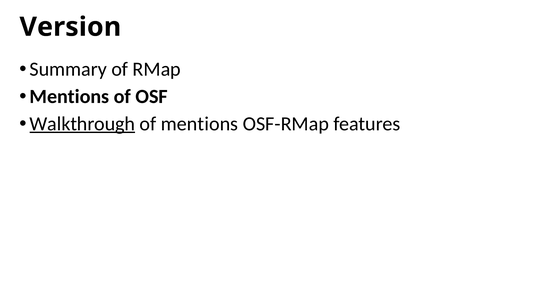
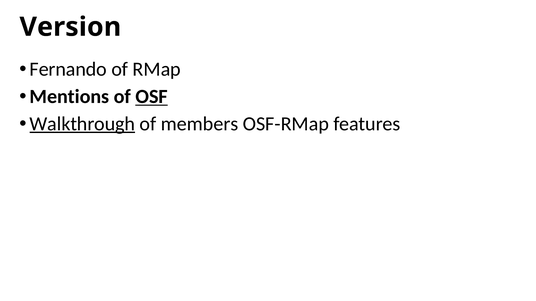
Summary: Summary -> Fernando (68, 69)
OSF underline: none -> present (152, 97)
of mentions: mentions -> members (200, 124)
